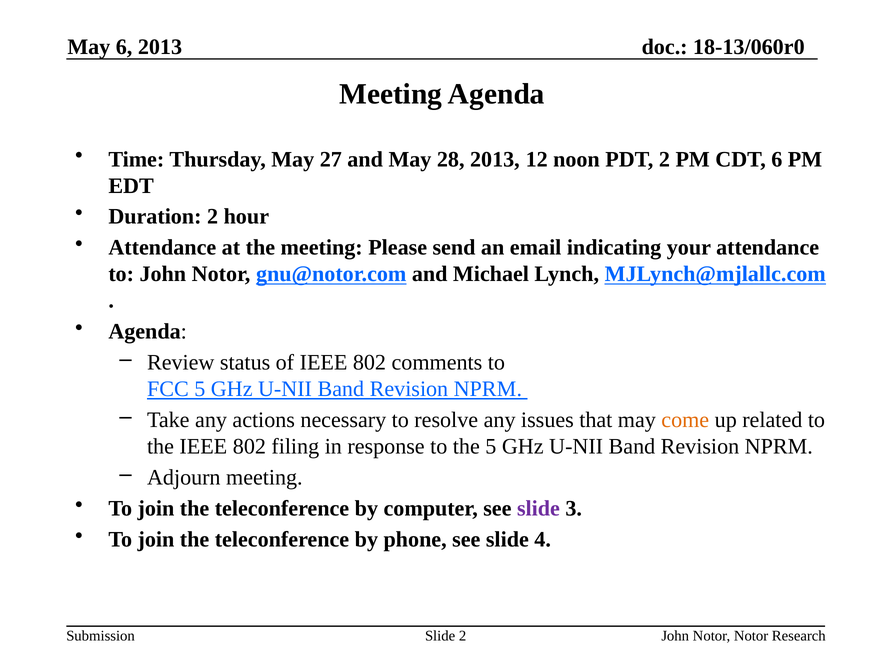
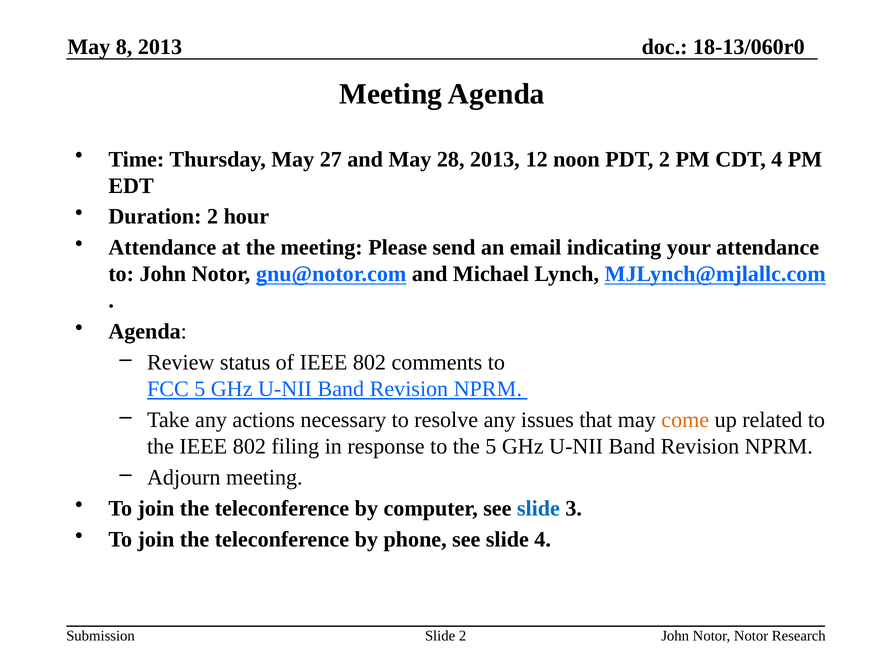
May 6: 6 -> 8 (124, 47)
CDT 6: 6 -> 4 (777, 159)
slide colour: purple -> blue (538, 508)
